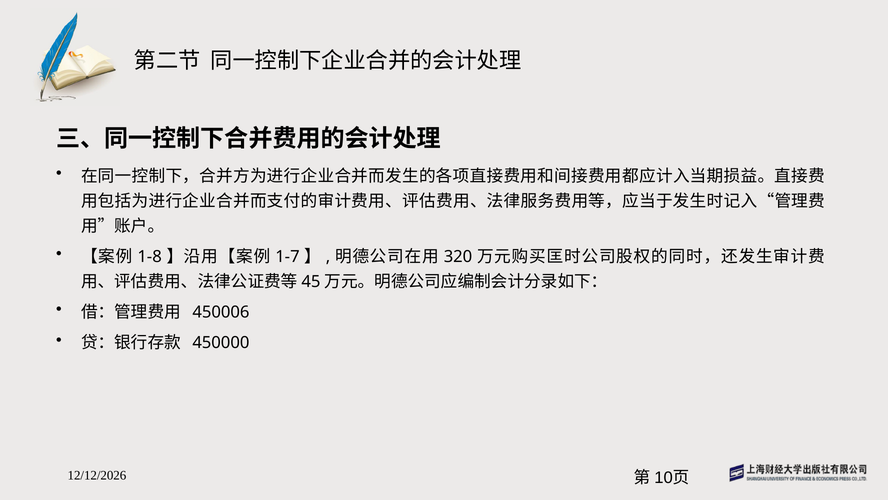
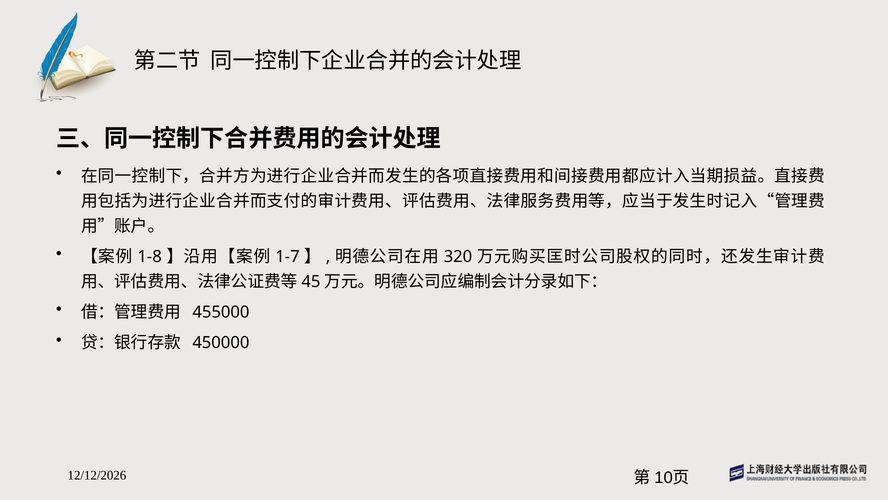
450006: 450006 -> 455000 (221, 312)
